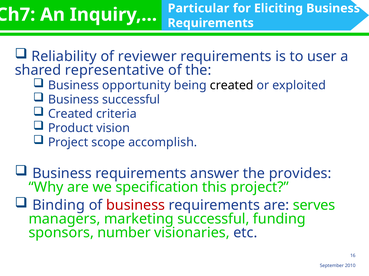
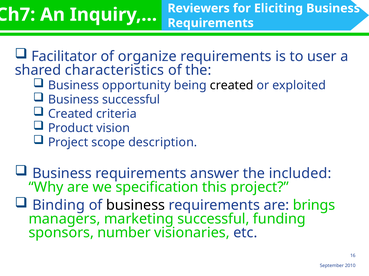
Particular: Particular -> Reviewers (199, 8)
Reliability: Reliability -> Facilitator (64, 56)
reviewer: reviewer -> organize (147, 56)
representative: representative -> characteristics (115, 70)
accomplish: accomplish -> description (163, 143)
provides: provides -> included (300, 174)
business colour: red -> black (136, 206)
serves: serves -> brings (314, 206)
